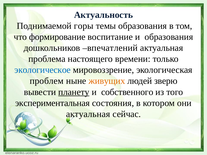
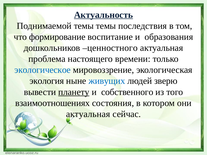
Актуальность underline: none -> present (103, 15)
Поднимаемой горы: горы -> темы (84, 26)
темы образования: образования -> последствия (143, 26)
впечатлений: впечатлений -> ценностного (110, 48)
проблем: проблем -> экология (47, 81)
живущих colour: orange -> blue (107, 81)
экспериментальная: экспериментальная -> взаимоотношениях (53, 103)
